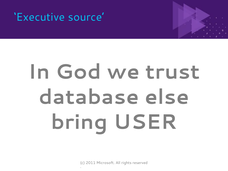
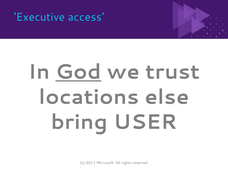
source: source -> access (86, 17)
God underline: none -> present (78, 72)
database: database -> locations (89, 97)
